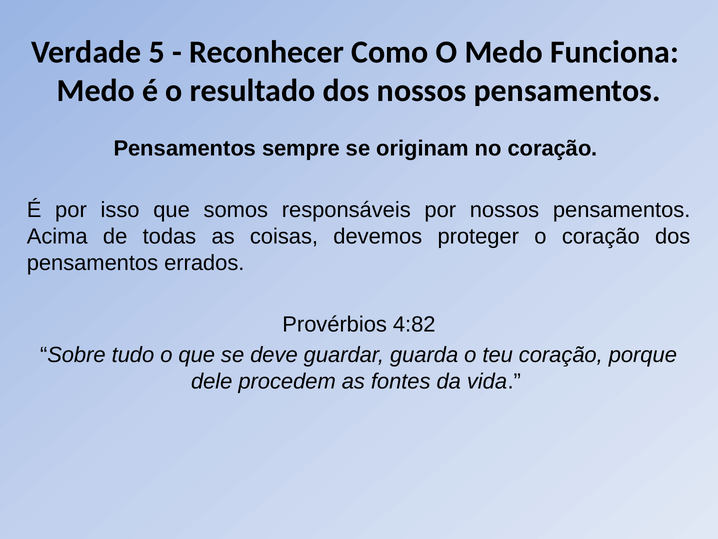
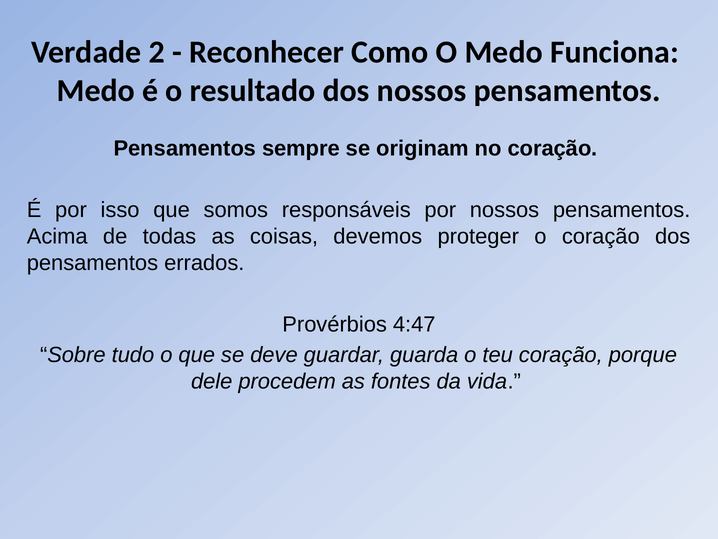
5: 5 -> 2 (157, 52)
4:82: 4:82 -> 4:47 (414, 324)
